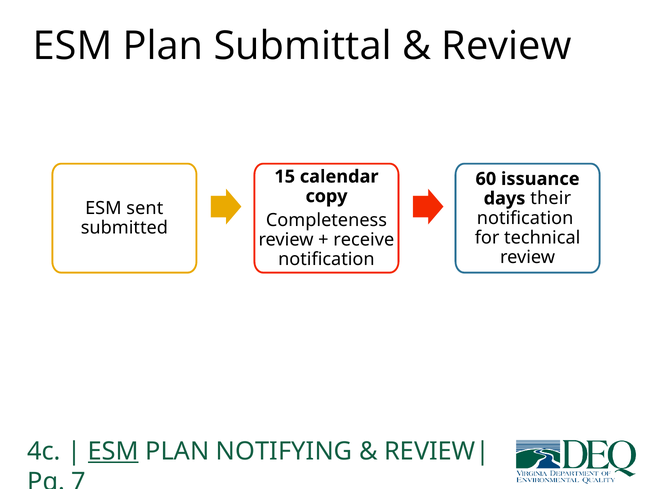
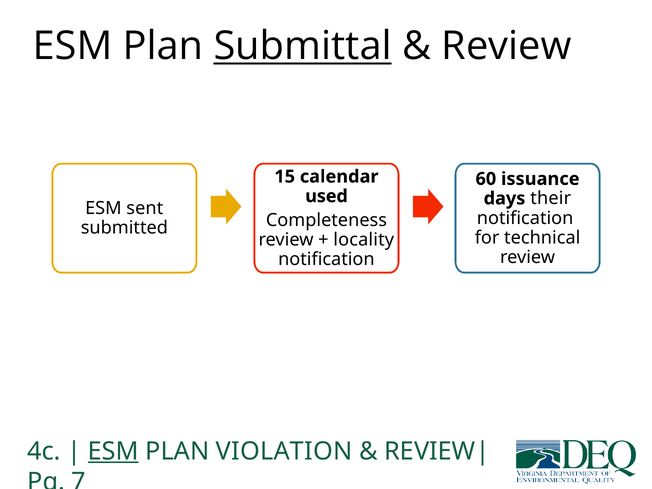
Submittal underline: none -> present (303, 46)
copy: copy -> used (327, 196)
receive: receive -> locality (364, 240)
NOTIFYING: NOTIFYING -> VIOLATION (284, 451)
